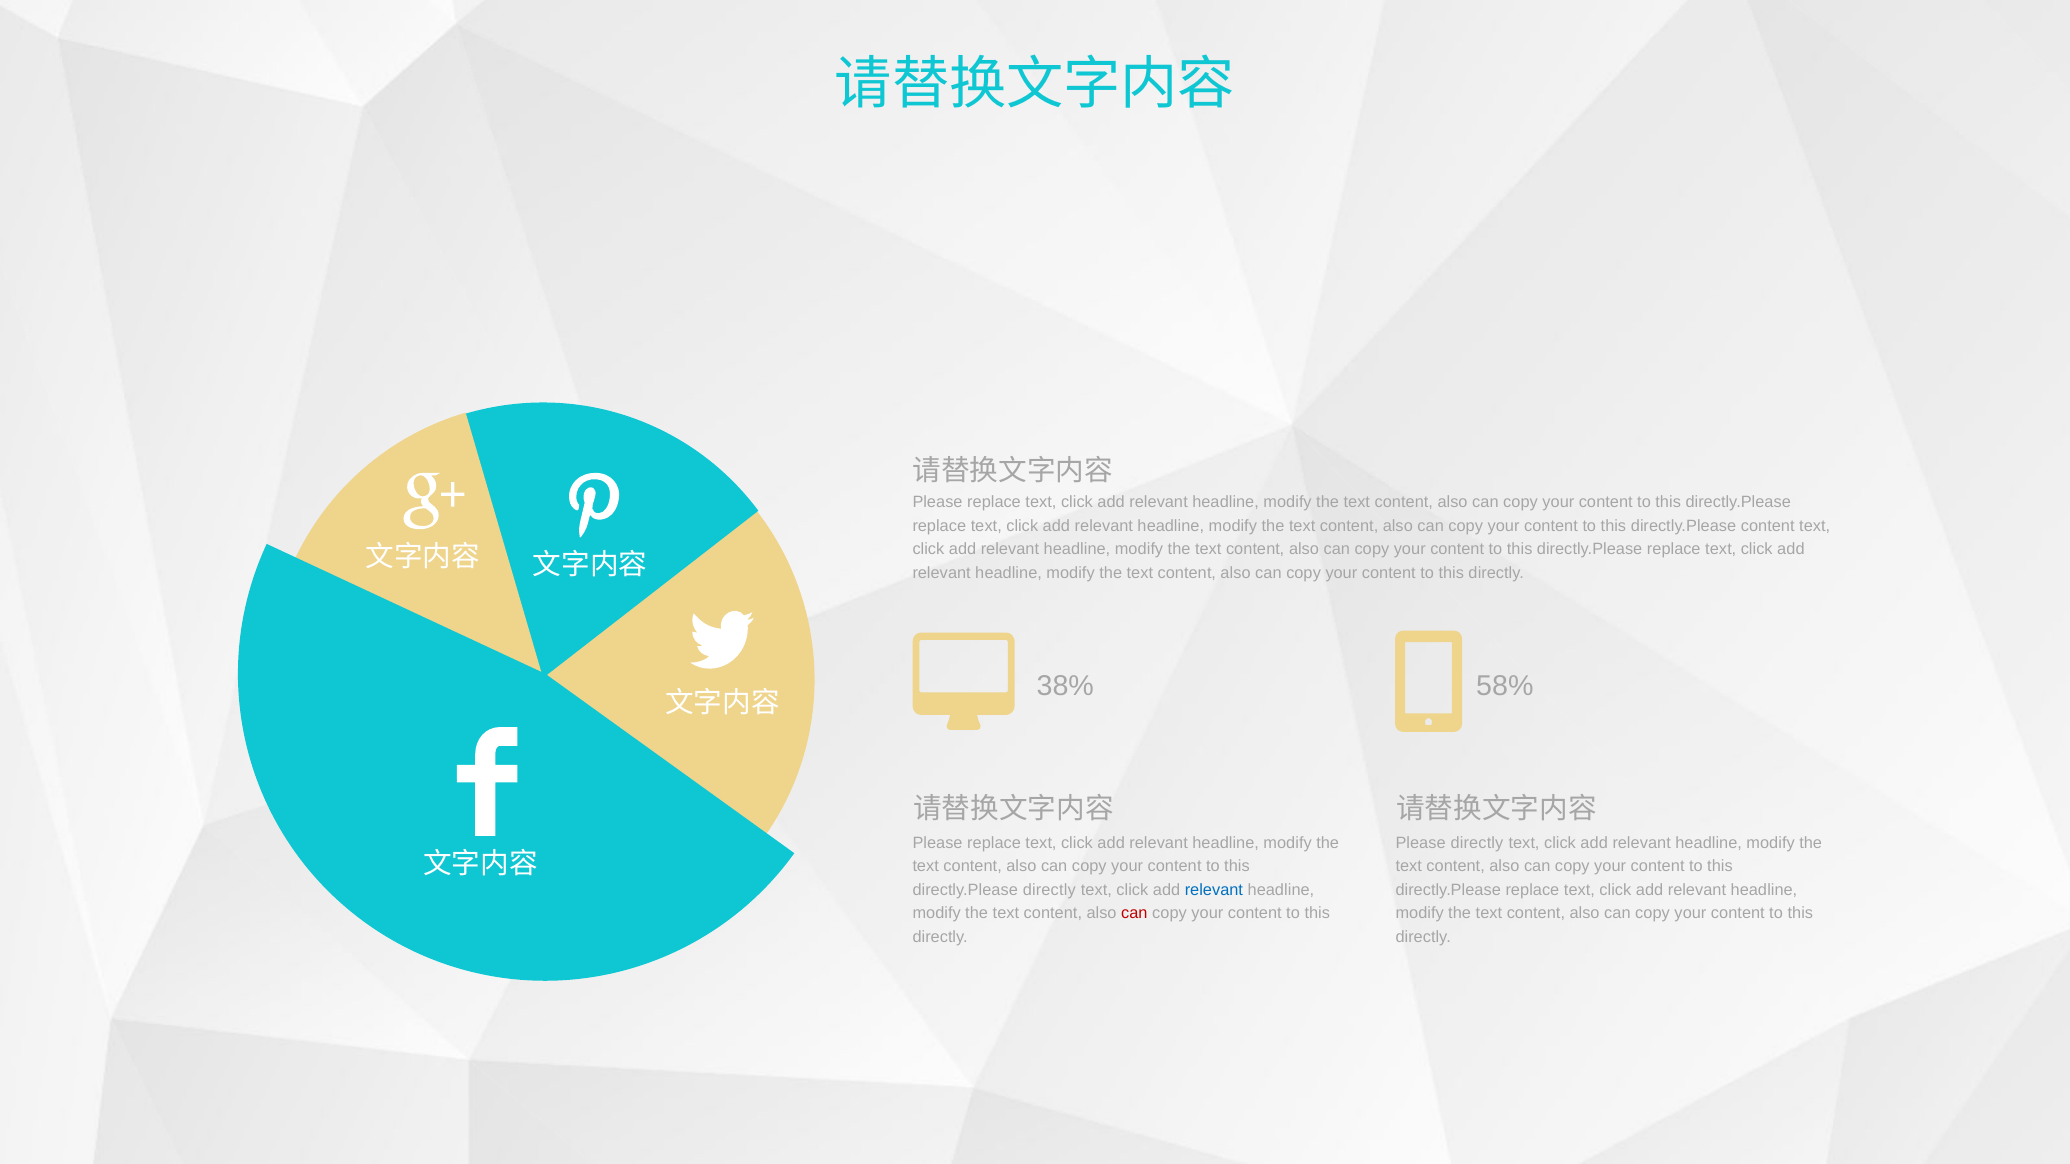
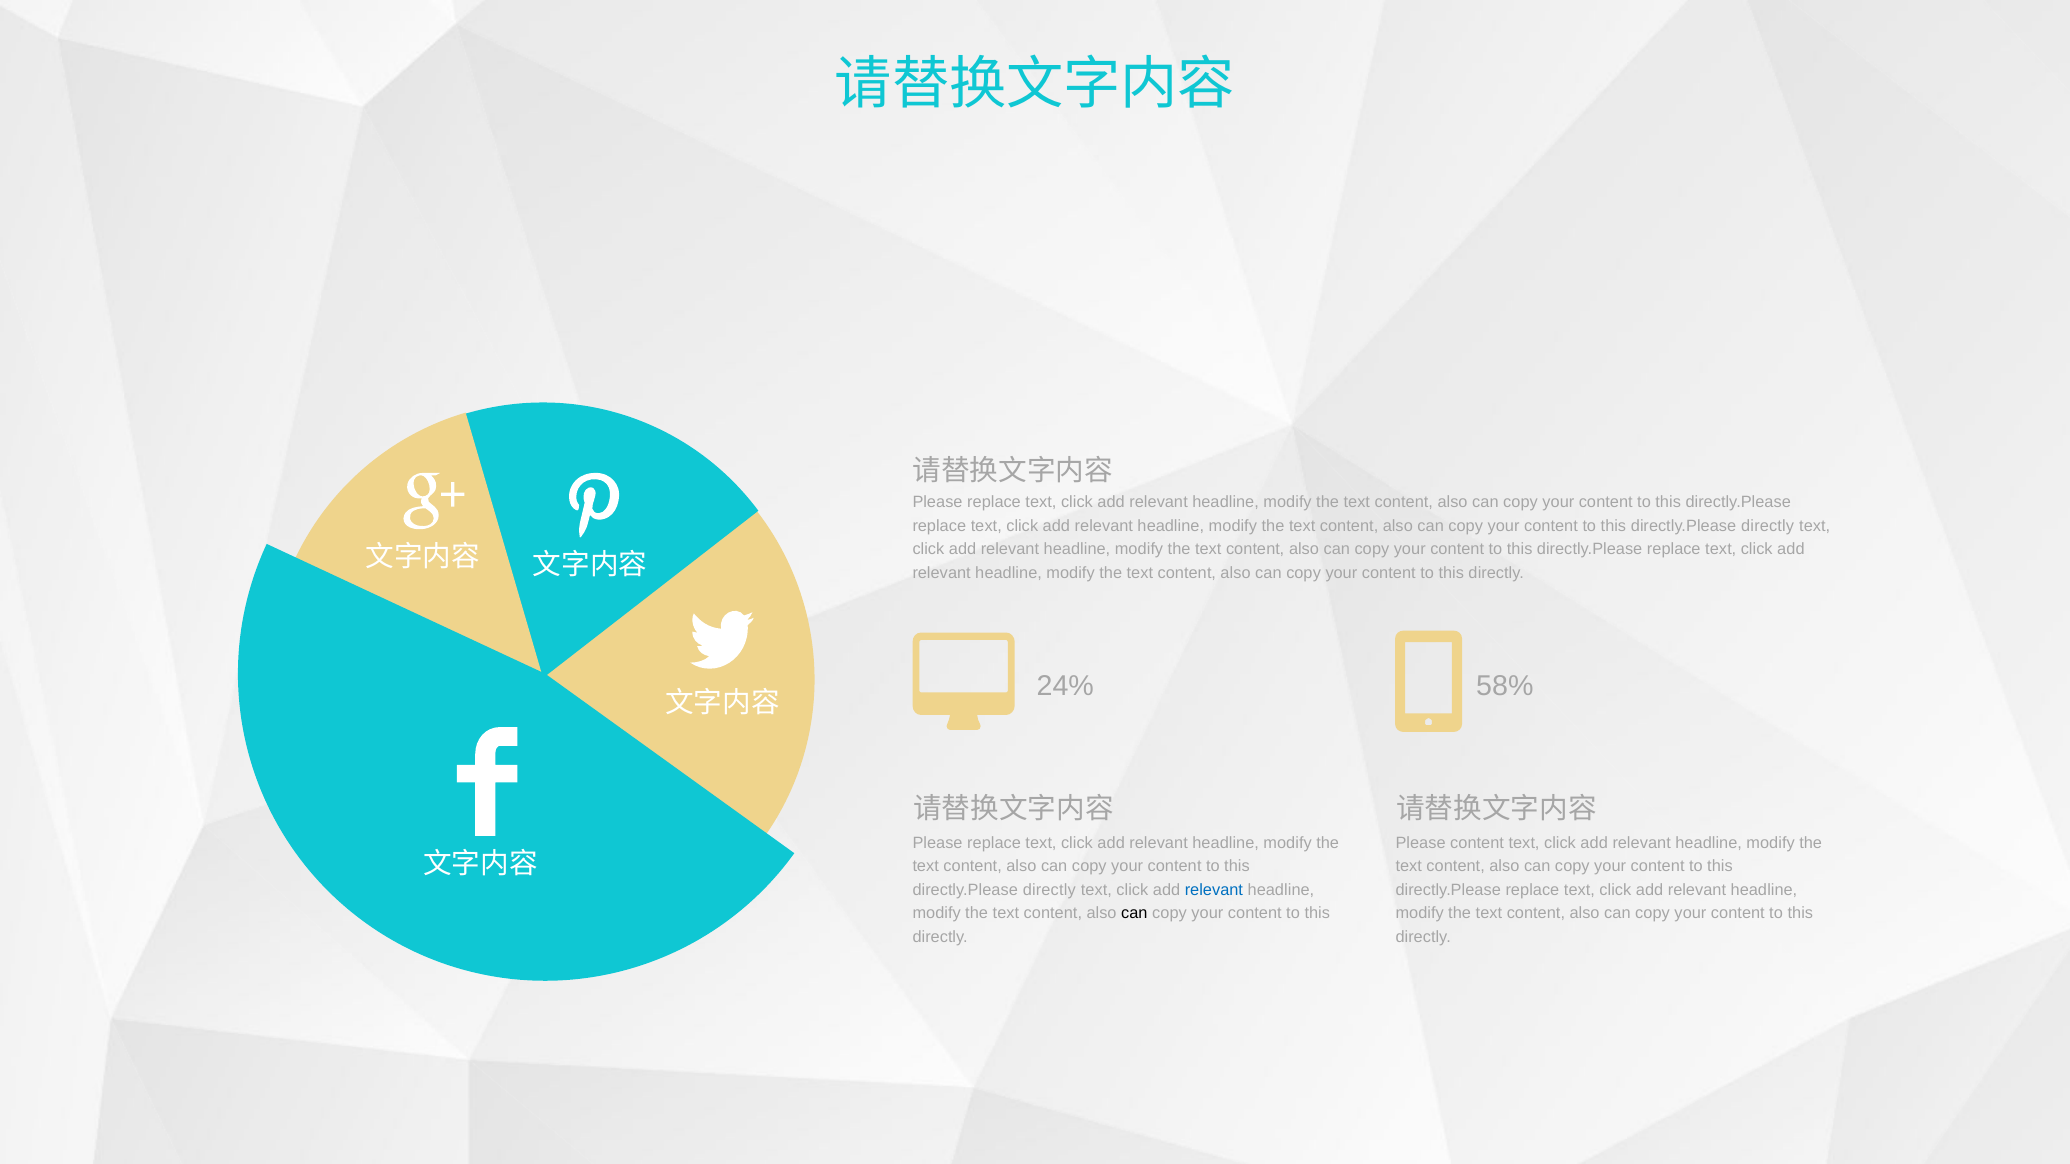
content: content -> directly (1768, 526)
38%: 38% -> 24% (1065, 687)
Please directly: directly -> content (1477, 843)
can colour: red -> black (1134, 914)
